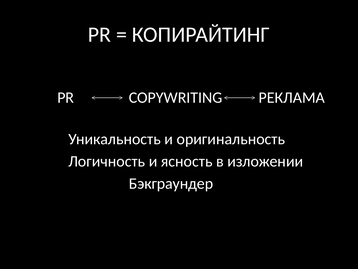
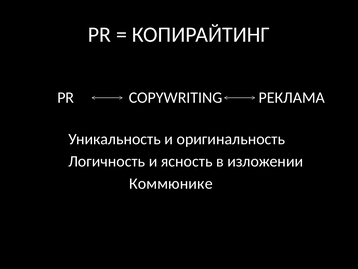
Бэкграундер: Бэкграундер -> Коммюнике (171, 183)
